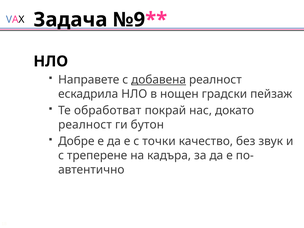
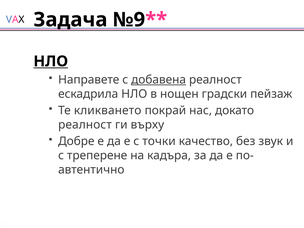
НЛО underline: none -> present (51, 61)
обработват: обработват -> кликването (108, 110)
бутон: бутон -> върху (147, 125)
